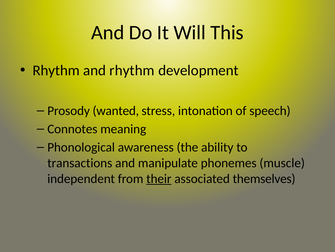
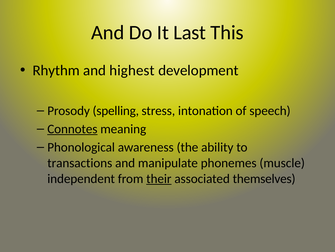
Will: Will -> Last (190, 32)
and rhythm: rhythm -> highest (132, 70)
wanted: wanted -> spelling (116, 110)
Connotes underline: none -> present (72, 129)
